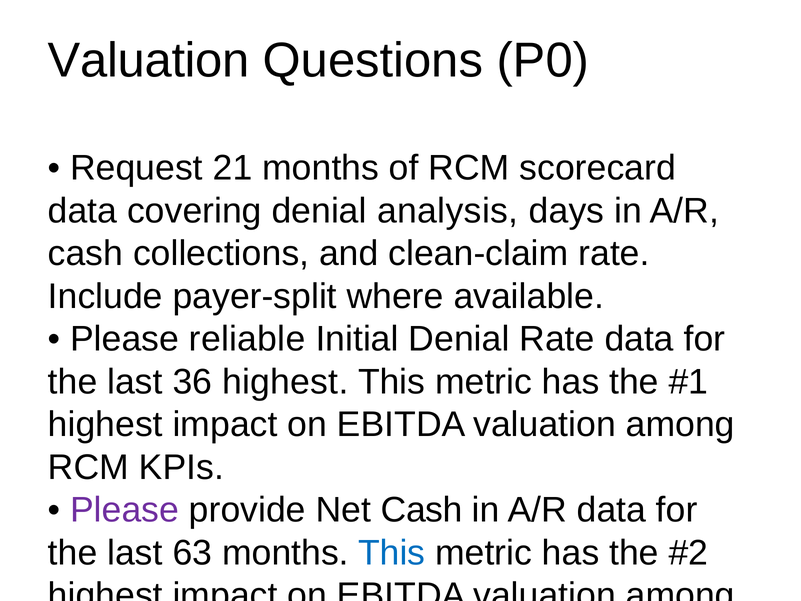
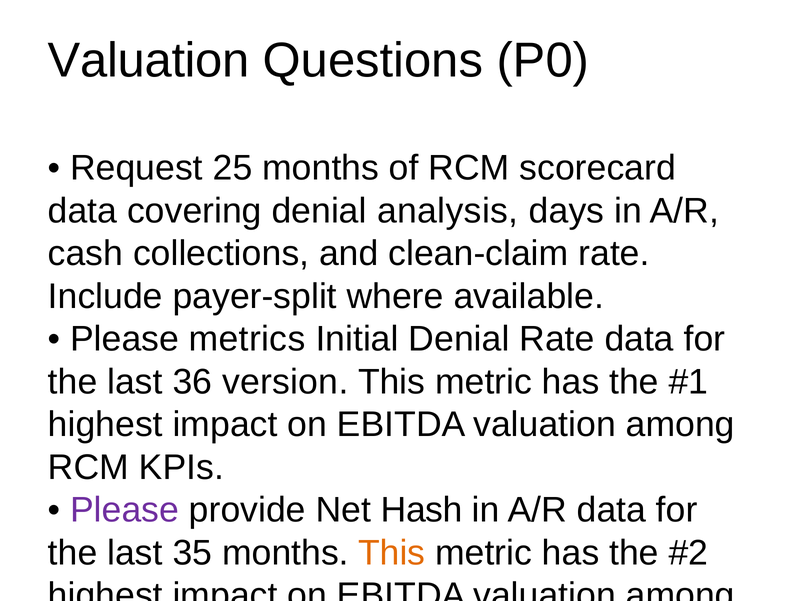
21: 21 -> 25 (233, 168)
reliable: reliable -> metrics (247, 339)
36 highest: highest -> version (285, 382)
Net Cash: Cash -> Hash (422, 510)
63: 63 -> 35 (192, 553)
This colour: blue -> orange (392, 553)
